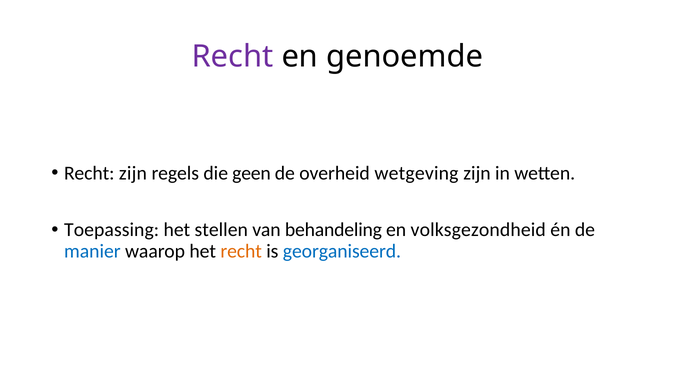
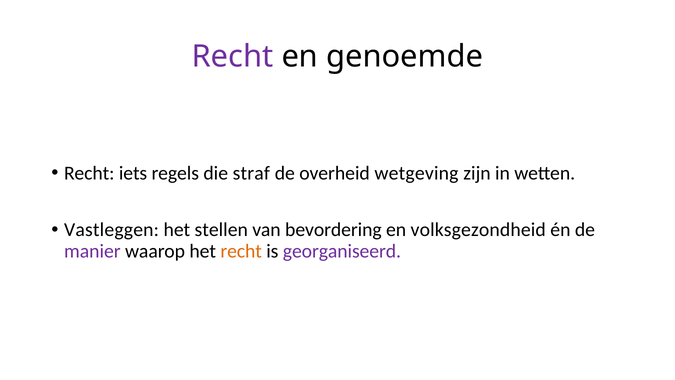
Recht zijn: zijn -> iets (133, 173)
geen: geen -> straf (251, 173)
Toepassing: Toepassing -> Vastleggen (112, 230)
behandeling: behandeling -> bevordering (333, 230)
manier colour: blue -> purple (92, 251)
georganiseerd colour: blue -> purple (342, 251)
